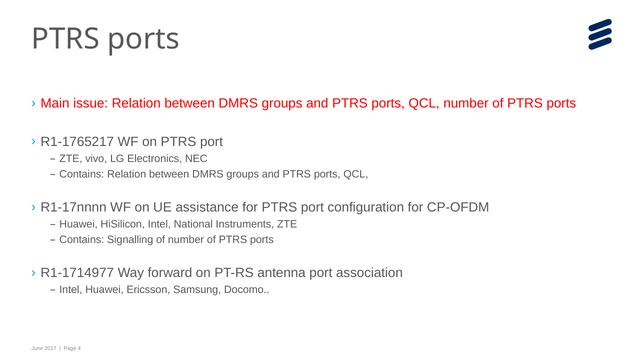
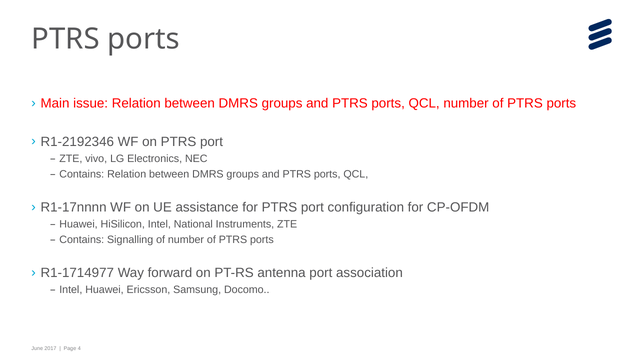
R1-1765217: R1-1765217 -> R1-2192346 (77, 142)
